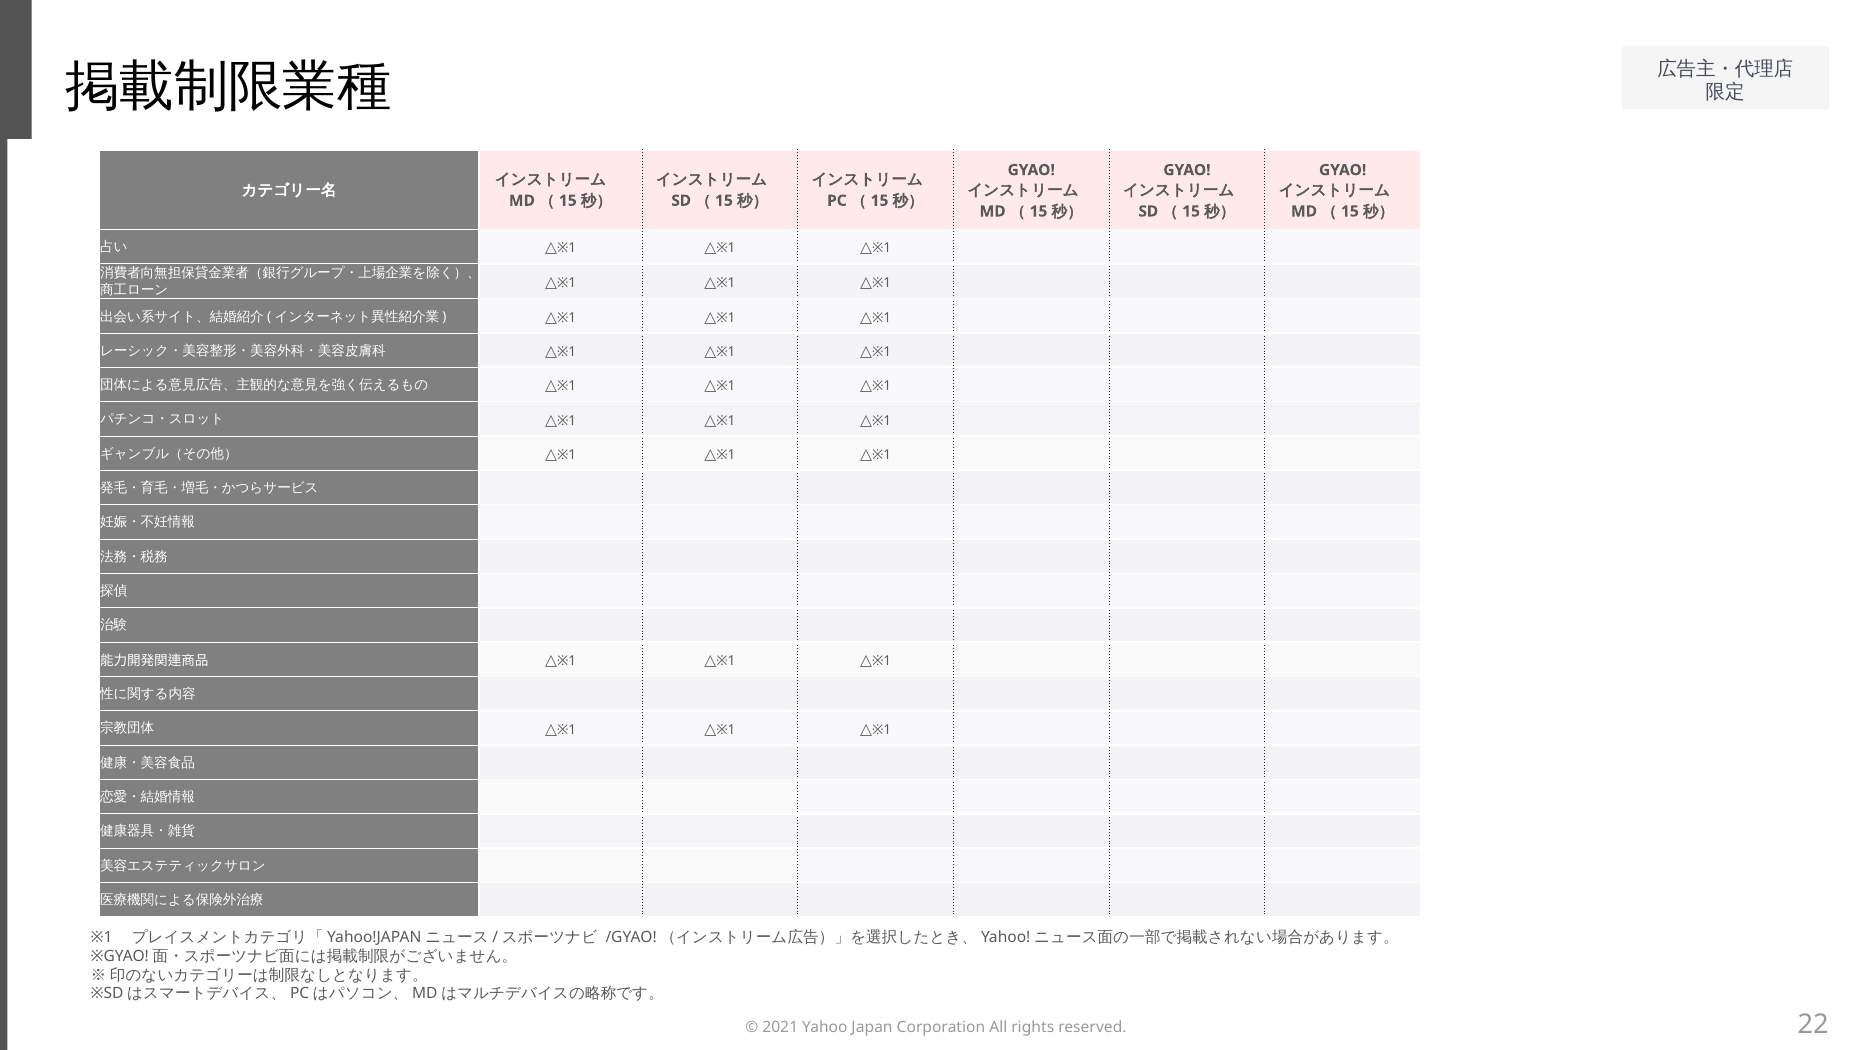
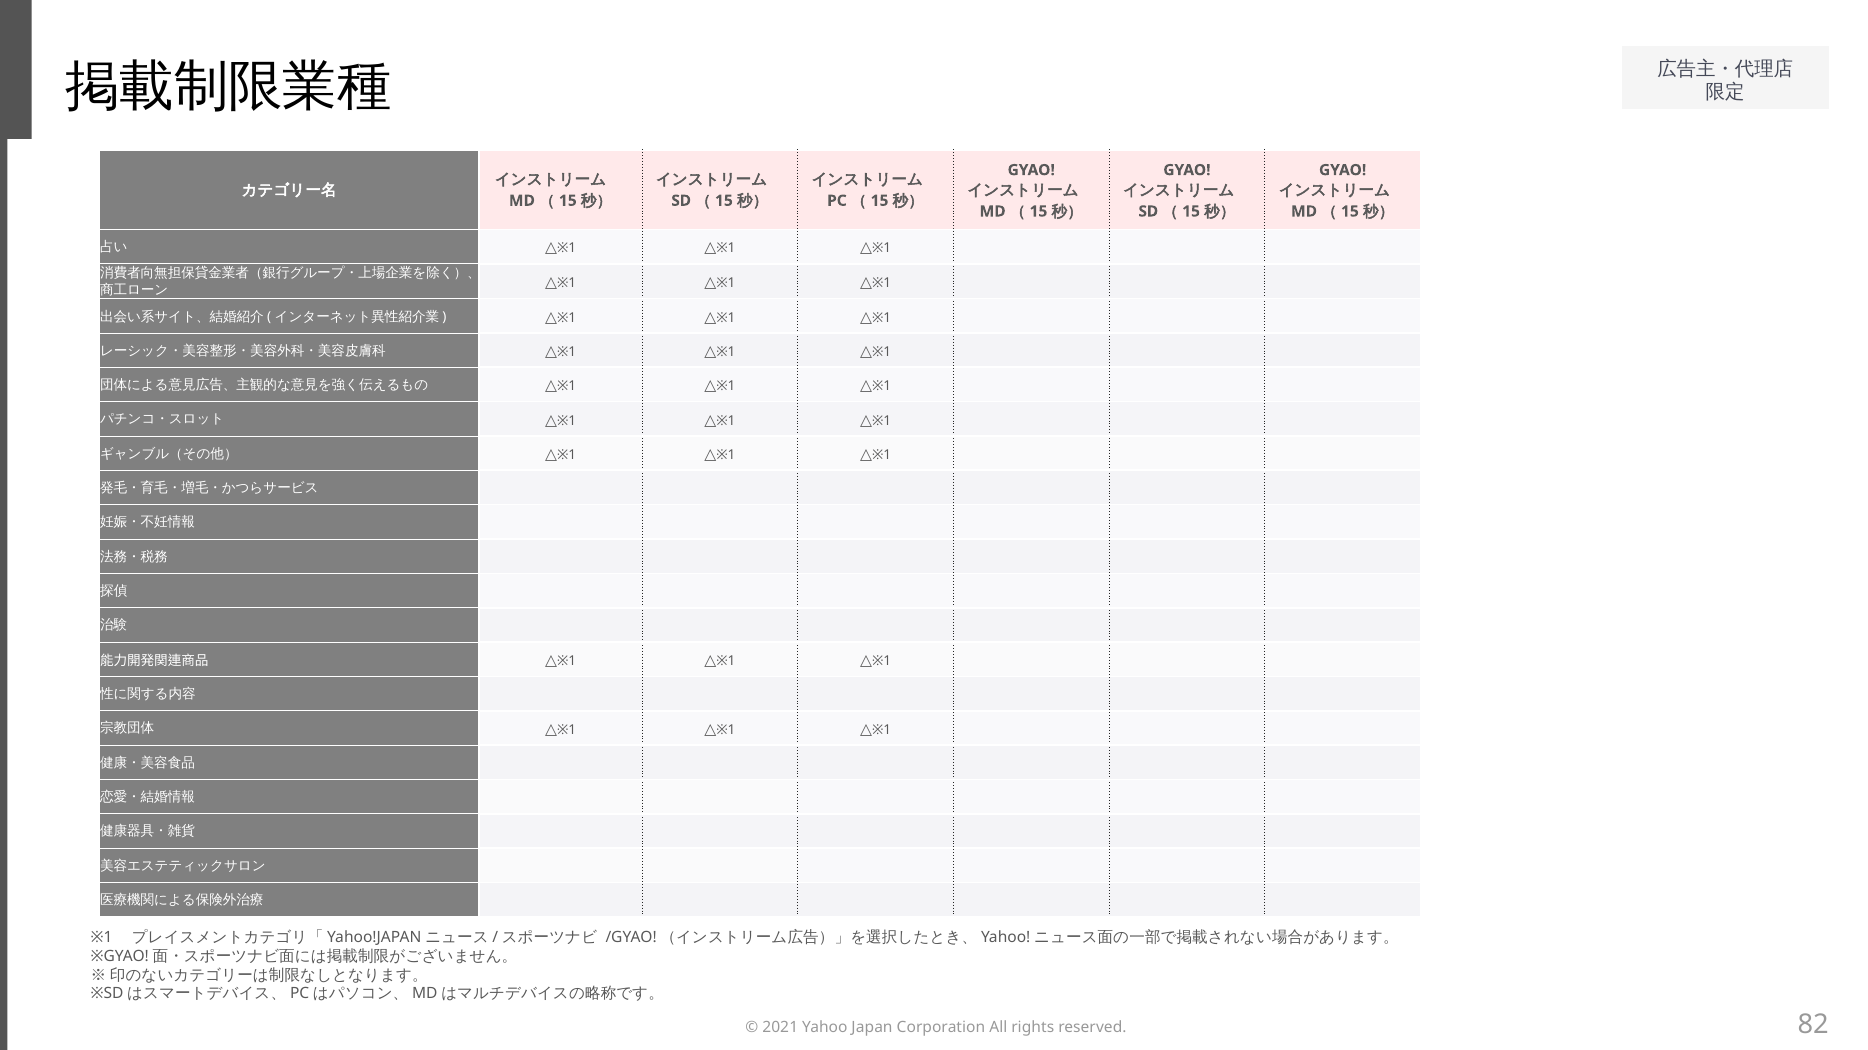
22: 22 -> 82 (1813, 1025)
